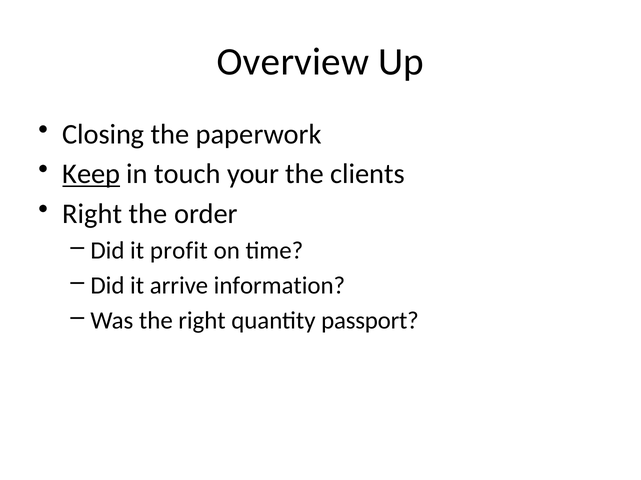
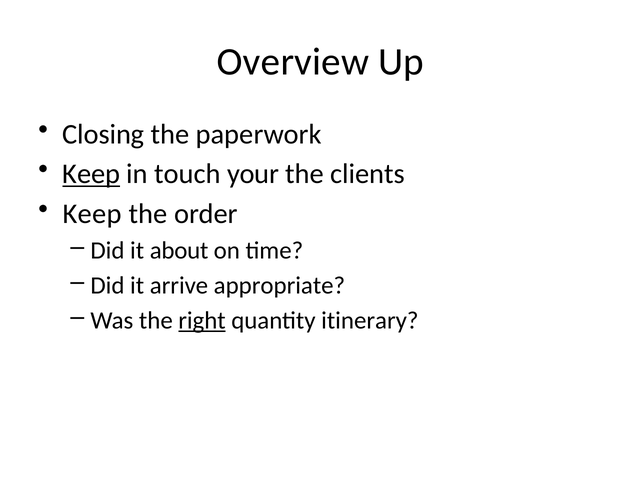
Right: Right -> Keep (92, 214)
profit: profit -> about (179, 251)
information: information -> appropriate (279, 286)
right underline: none -> present (202, 321)
passport: passport -> itinerary (370, 321)
